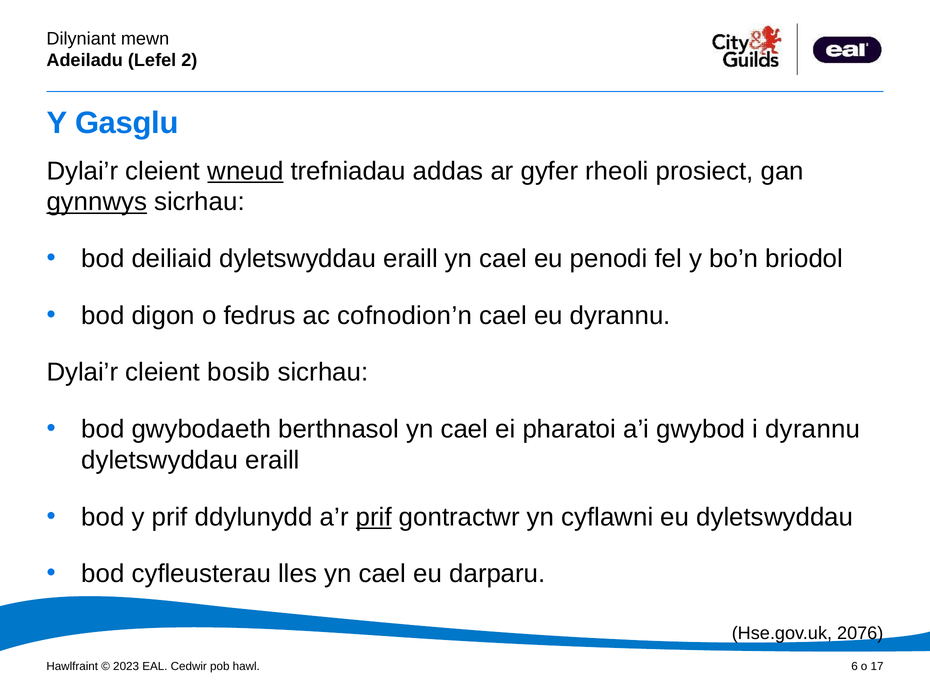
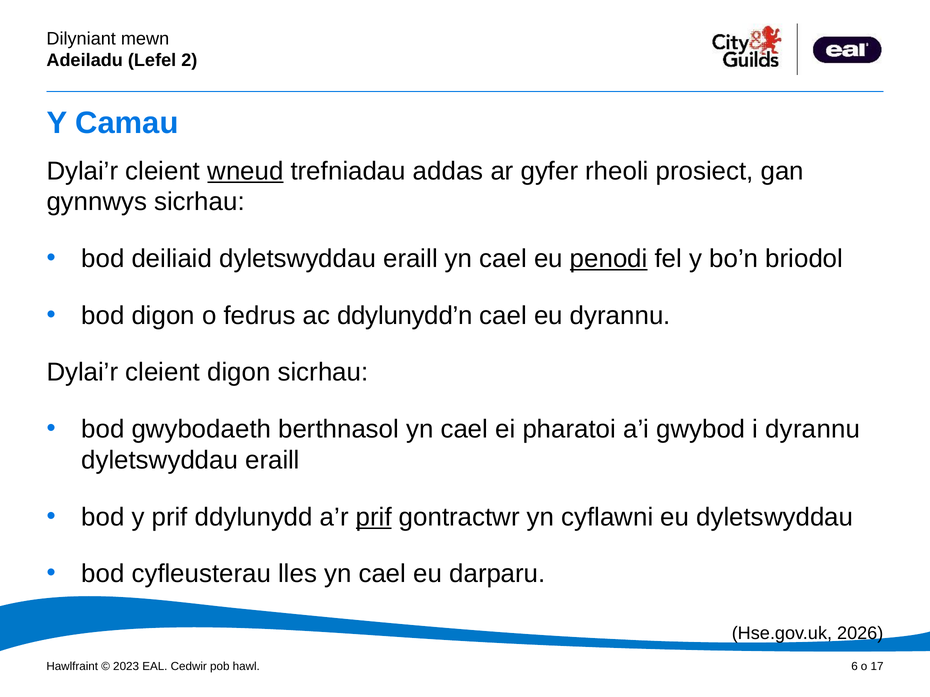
Gasglu: Gasglu -> Camau (127, 123)
gynnwys underline: present -> none (97, 202)
penodi underline: none -> present (609, 259)
cofnodion’n: cofnodion’n -> ddylunydd’n (405, 316)
cleient bosib: bosib -> digon (239, 373)
2076: 2076 -> 2026 (860, 634)
